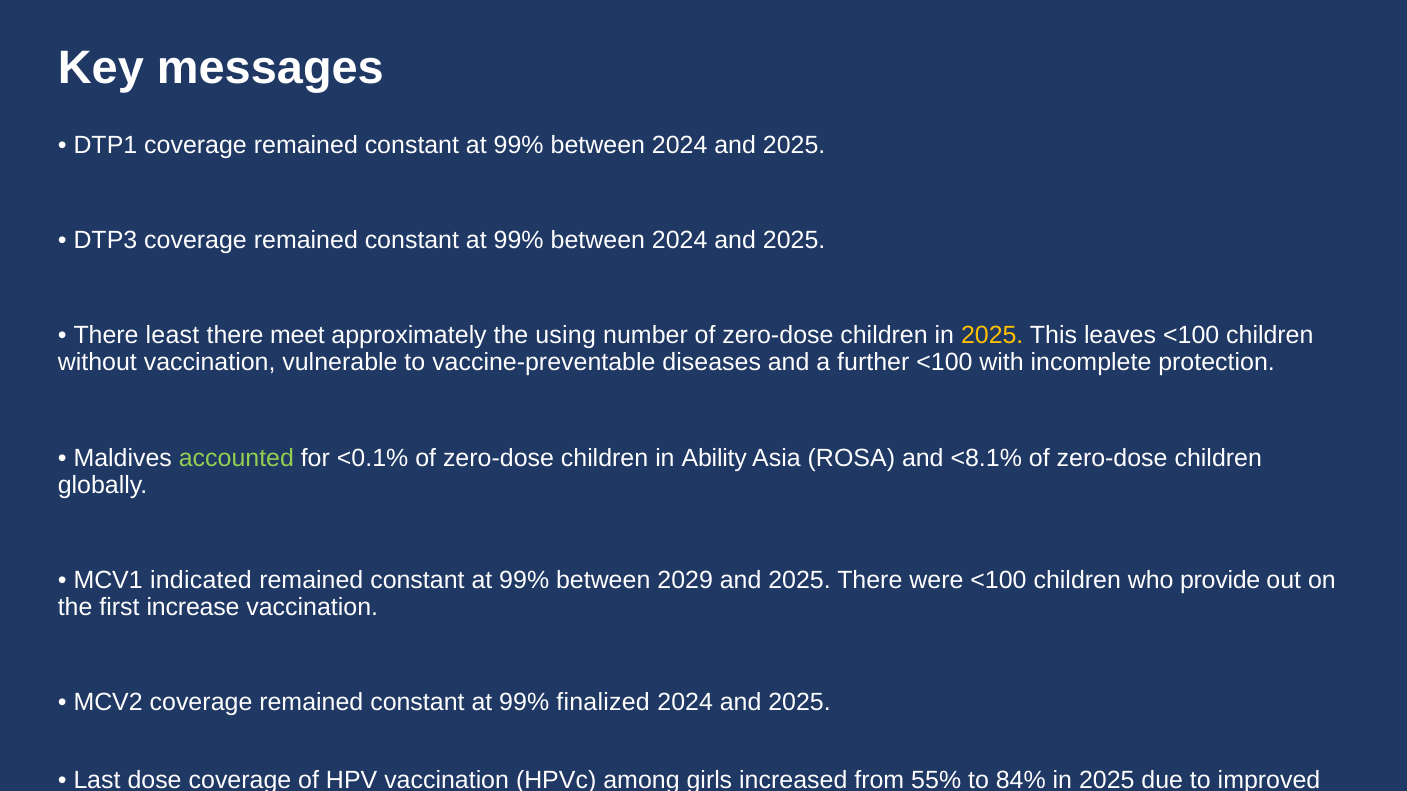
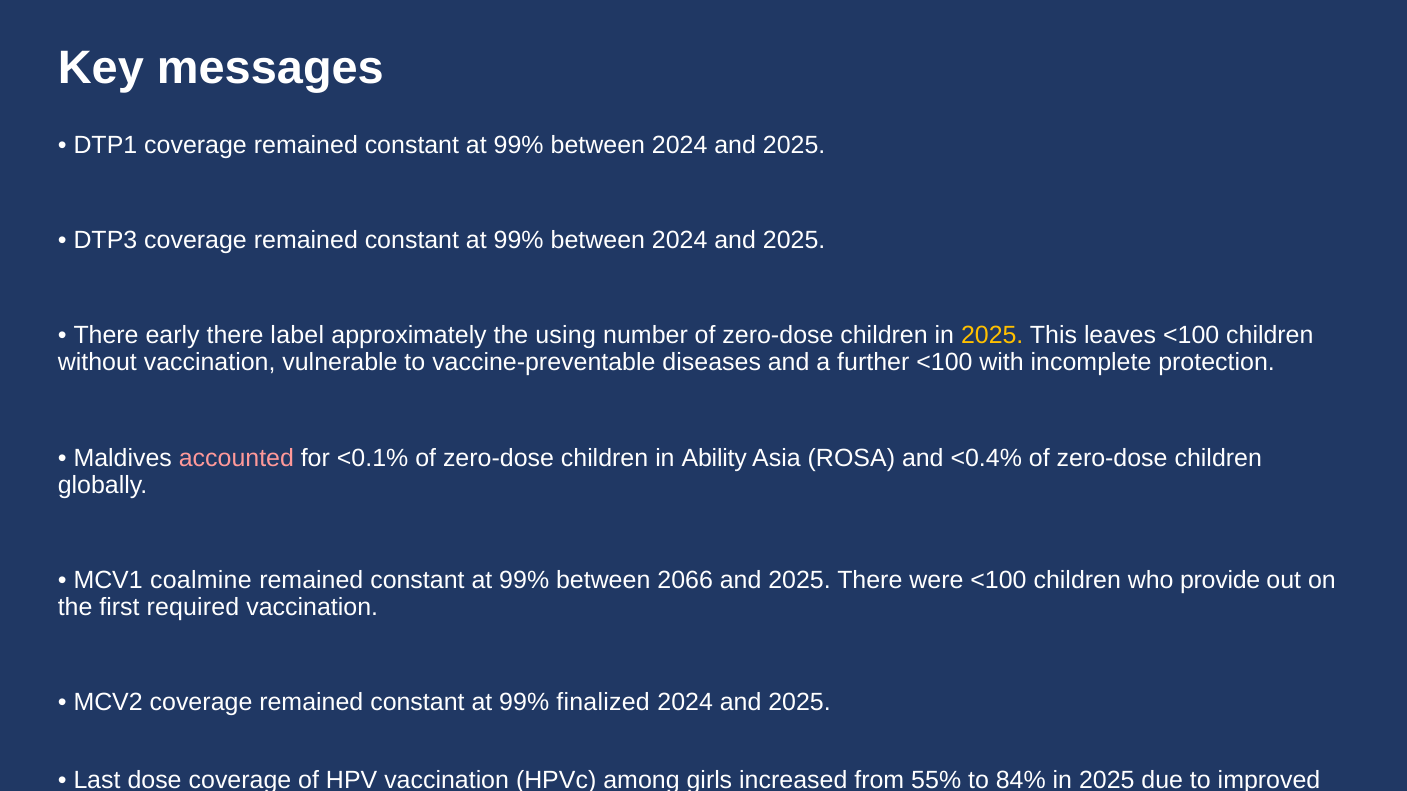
least: least -> early (173, 336)
meet: meet -> label (297, 336)
accounted colour: light green -> pink (236, 458)
<8.1%: <8.1% -> <0.4% (986, 458)
indicated: indicated -> coalmine (201, 581)
2029: 2029 -> 2066 (685, 581)
increase: increase -> required (193, 607)
